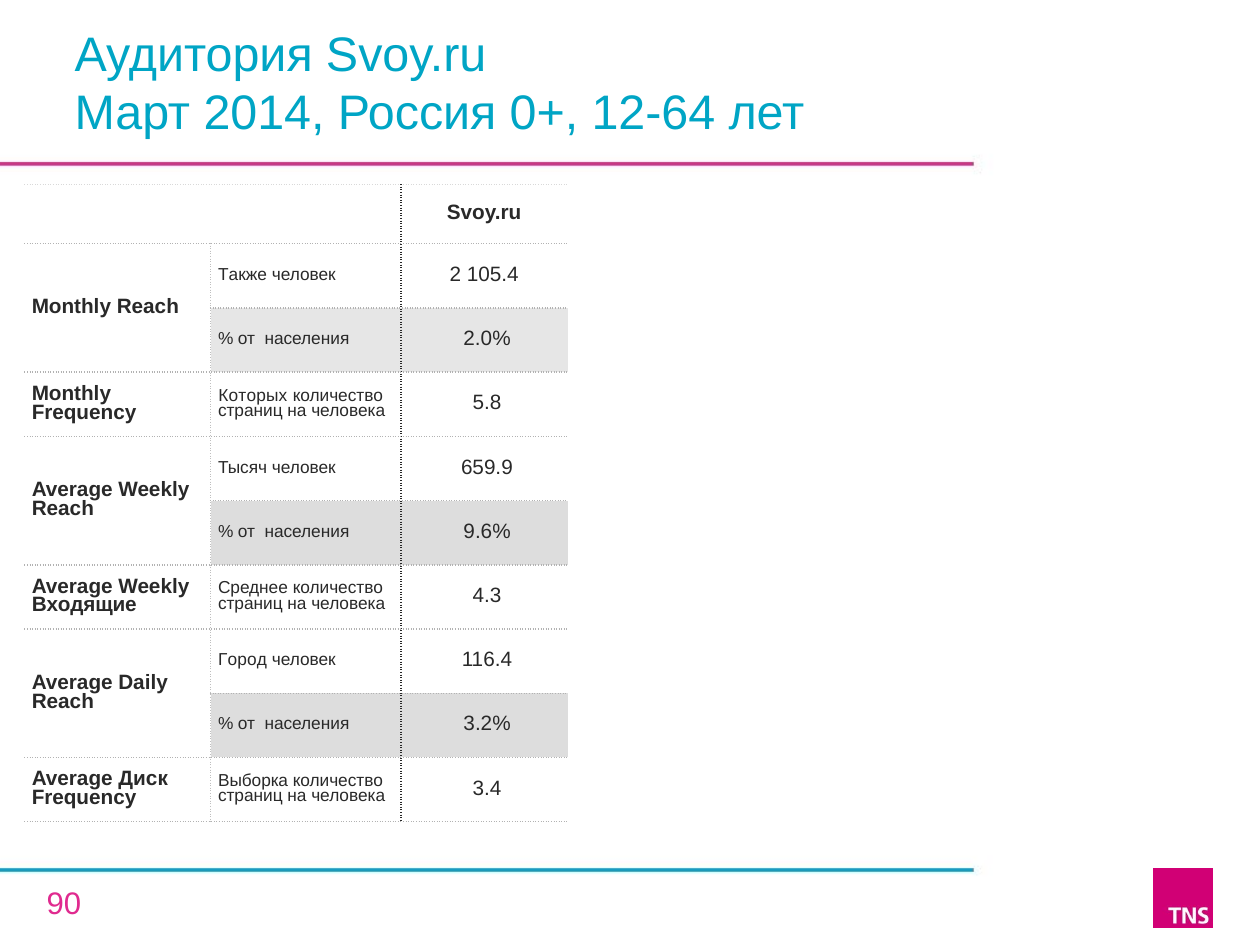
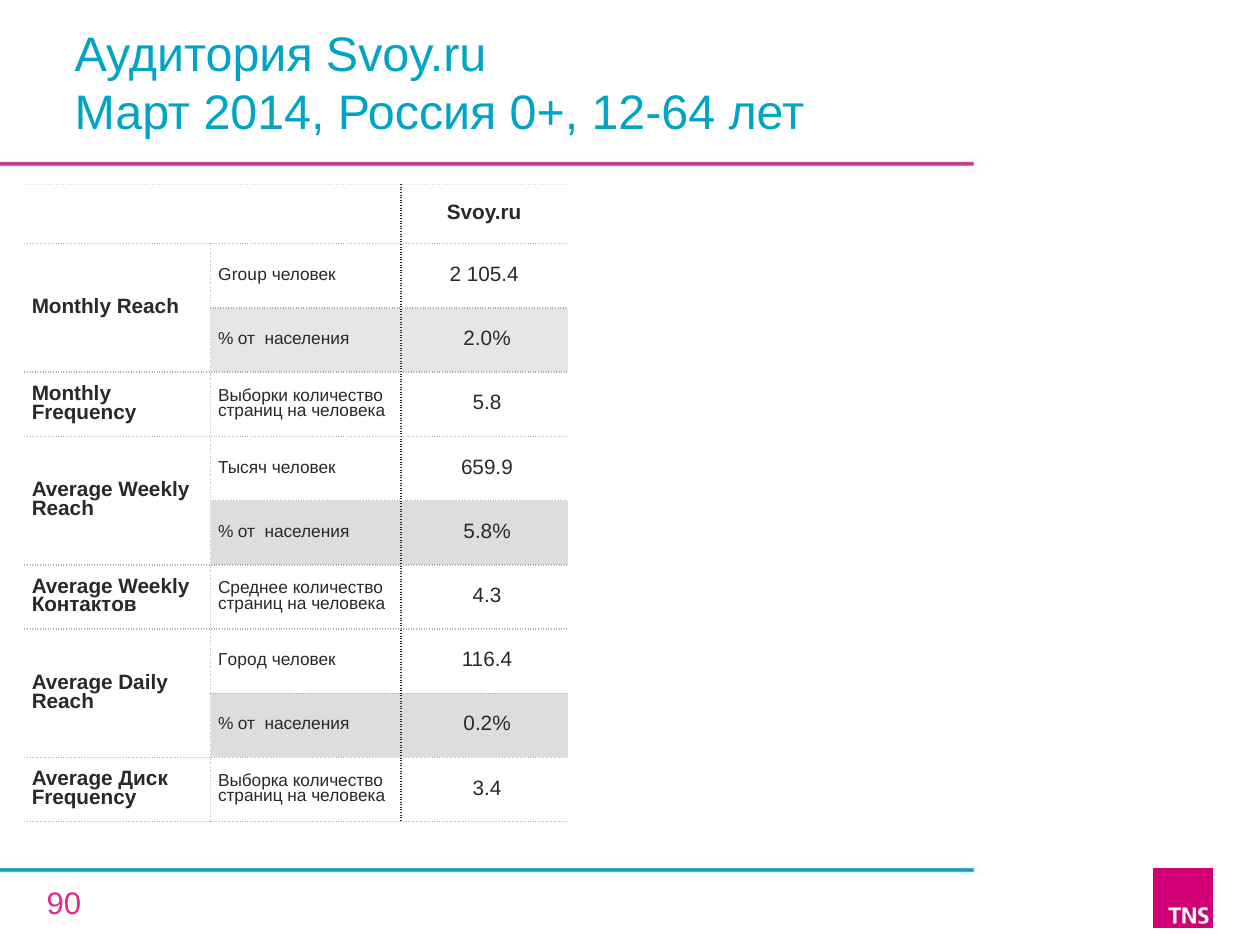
Также: Также -> Group (243, 275)
Которых: Которых -> Выборки (253, 395)
9.6%: 9.6% -> 5.8% (487, 531)
Входящие: Входящие -> Контактов (84, 605)
3.2%: 3.2% -> 0.2% (487, 724)
